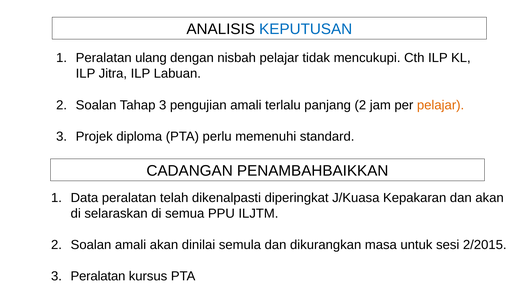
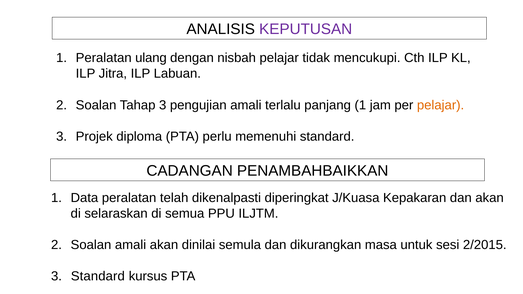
KEPUTUSAN colour: blue -> purple (306, 29)
panjang 2: 2 -> 1 (360, 105)
3 Peralatan: Peralatan -> Standard (98, 276)
